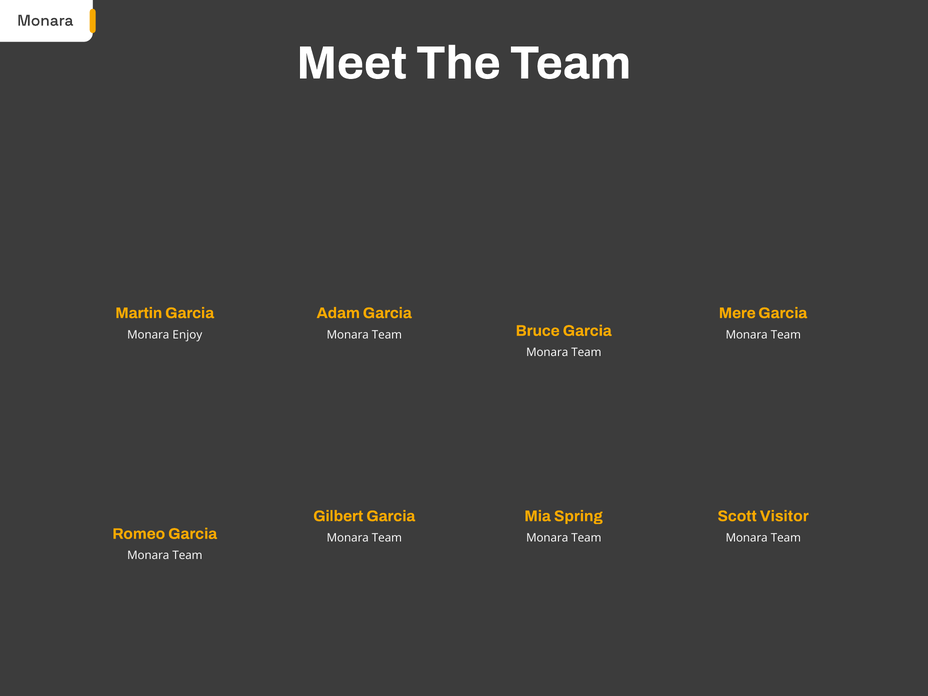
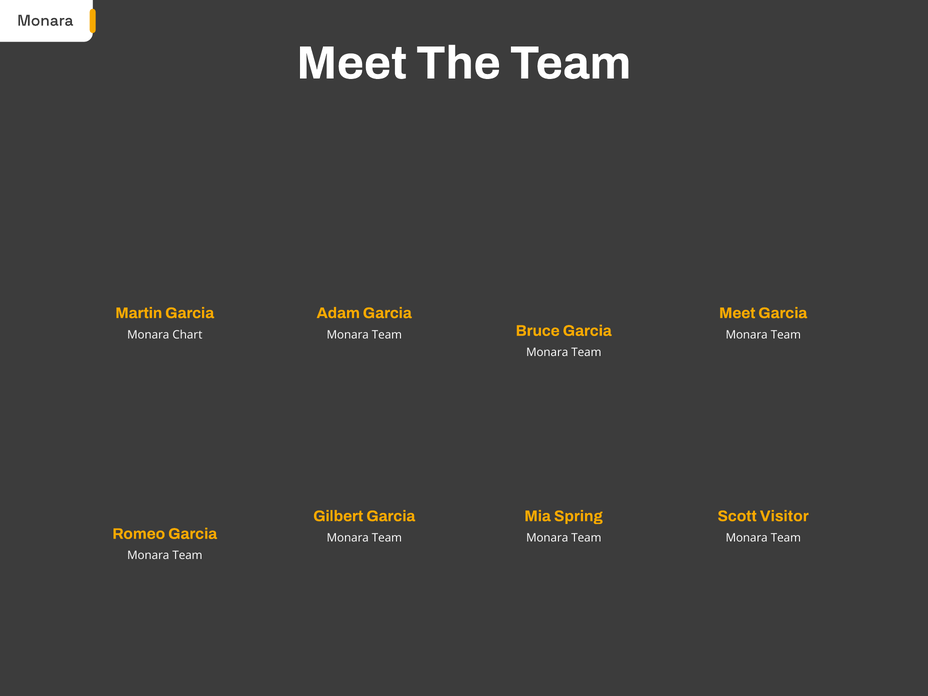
Mere: Mere -> Meet (737, 313)
Enjoy: Enjoy -> Chart (187, 335)
